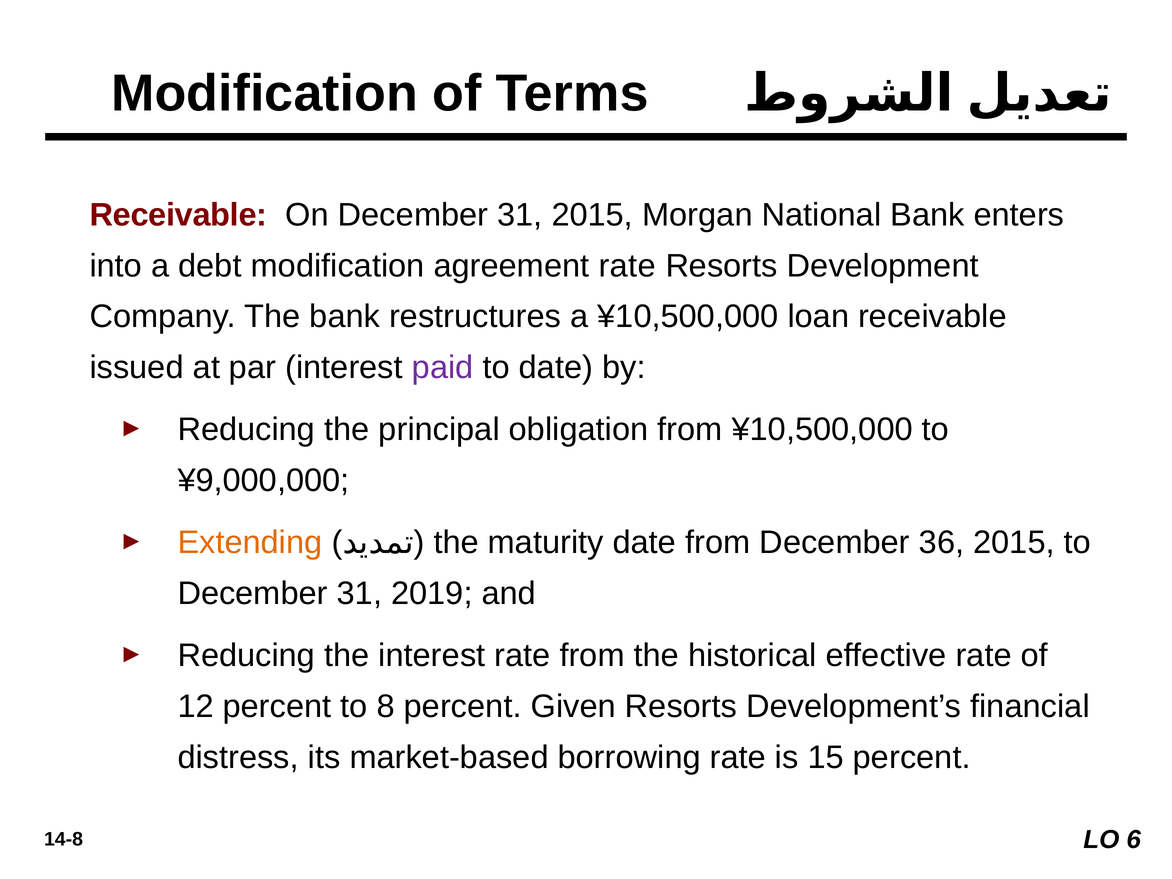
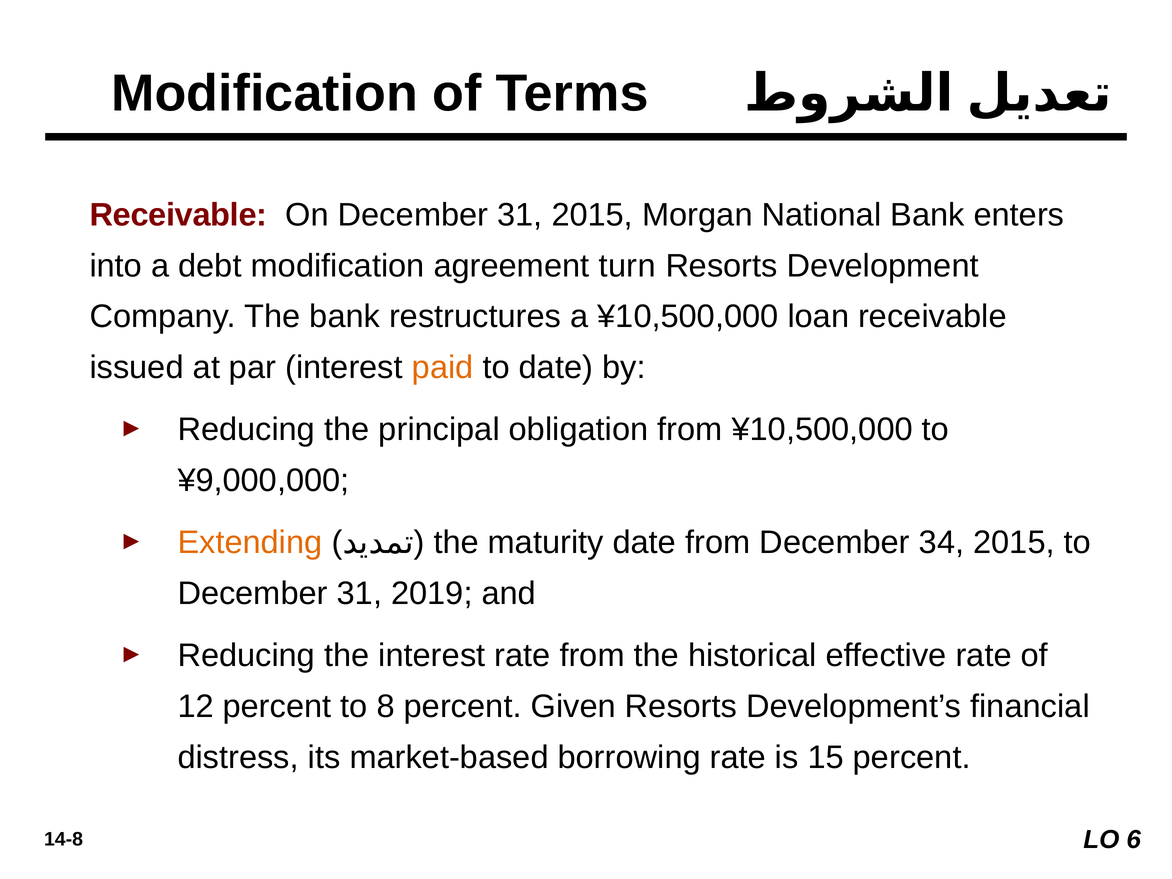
agreement rate: rate -> turn (627, 266)
paid colour: purple -> orange (443, 367)
36: 36 -> 34 (942, 543)
